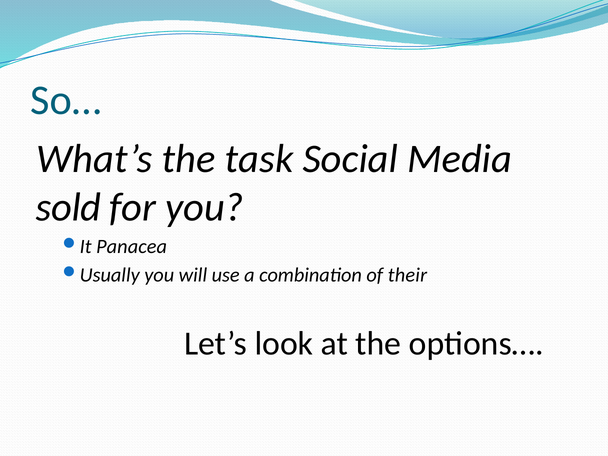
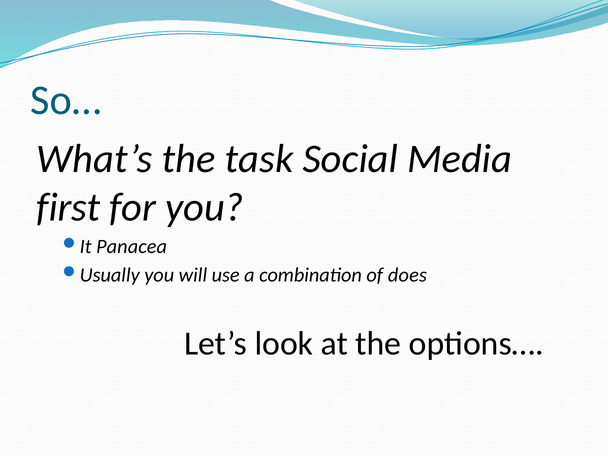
sold: sold -> first (68, 207)
their: their -> does (407, 275)
